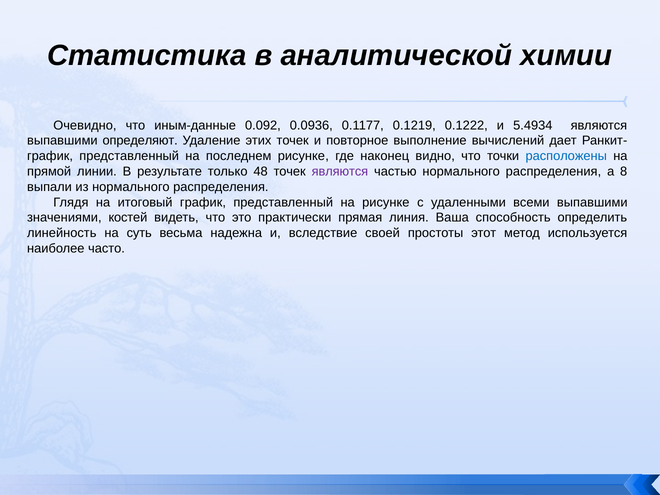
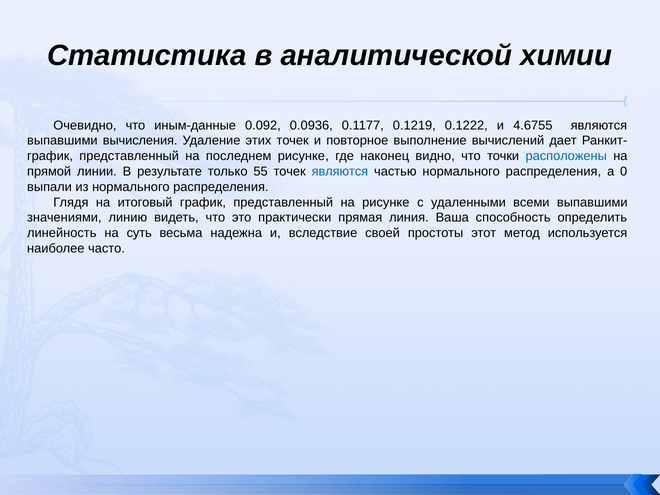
5.4934: 5.4934 -> 4.6755 (533, 125)
определяют: определяют -> вычисления (140, 141)
48: 48 -> 55 (261, 172)
являются colour: purple -> blue (340, 172)
8: 8 -> 0 (624, 172)
костей: костей -> линию (128, 218)
